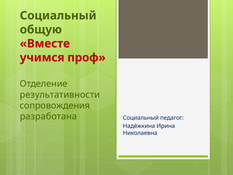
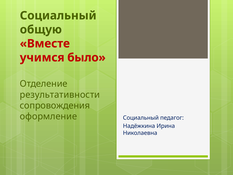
проф: проф -> было (86, 57)
разработана: разработана -> оформление (48, 116)
